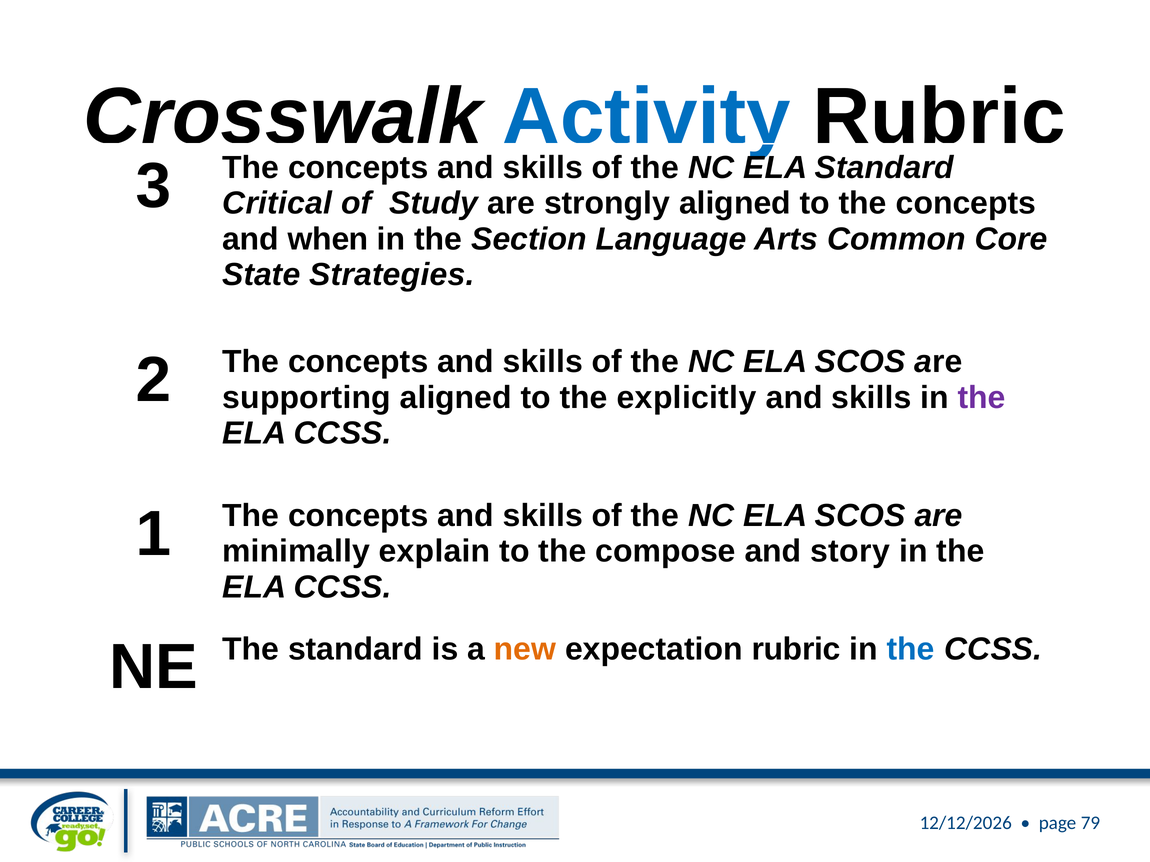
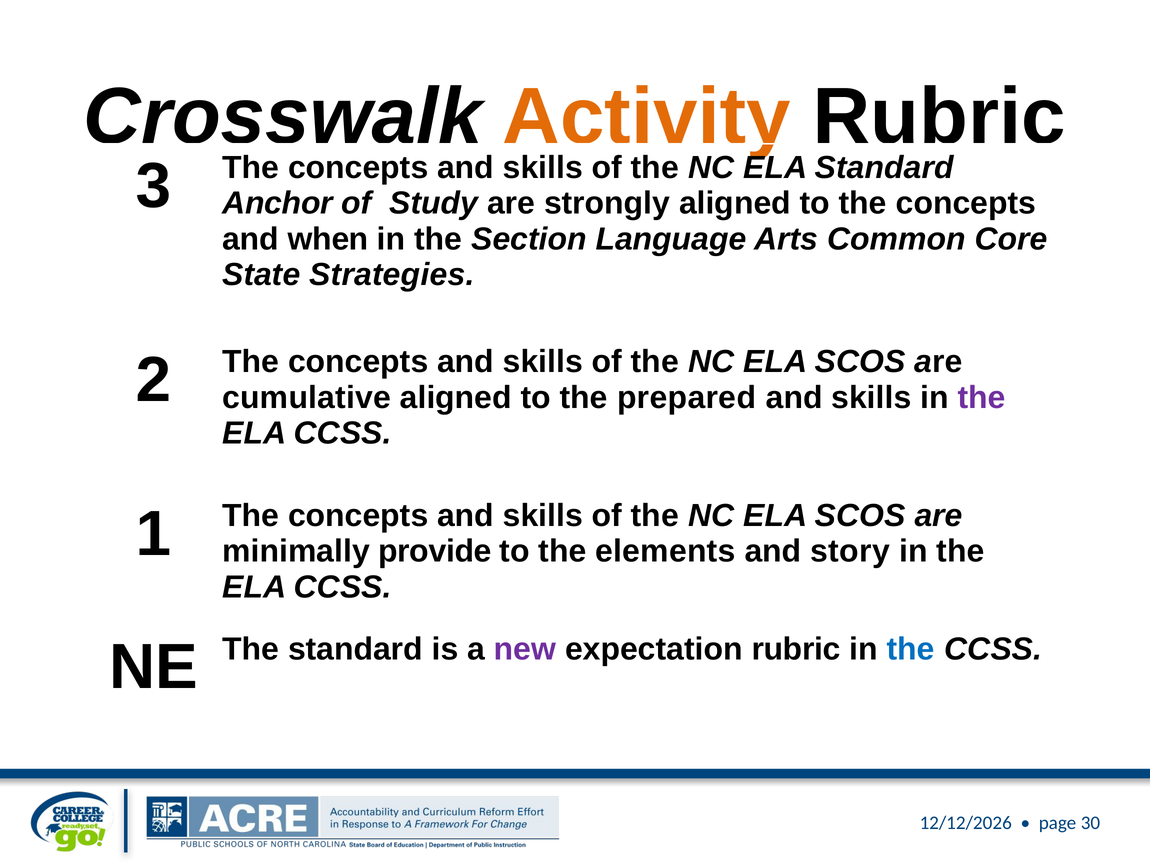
Activity colour: blue -> orange (647, 117)
Critical: Critical -> Anchor (278, 204)
supporting: supporting -> cumulative (307, 398)
explicitly: explicitly -> prepared (687, 398)
explain: explain -> provide (435, 552)
compose: compose -> elements (665, 552)
new colour: orange -> purple (525, 649)
79: 79 -> 30 (1090, 823)
